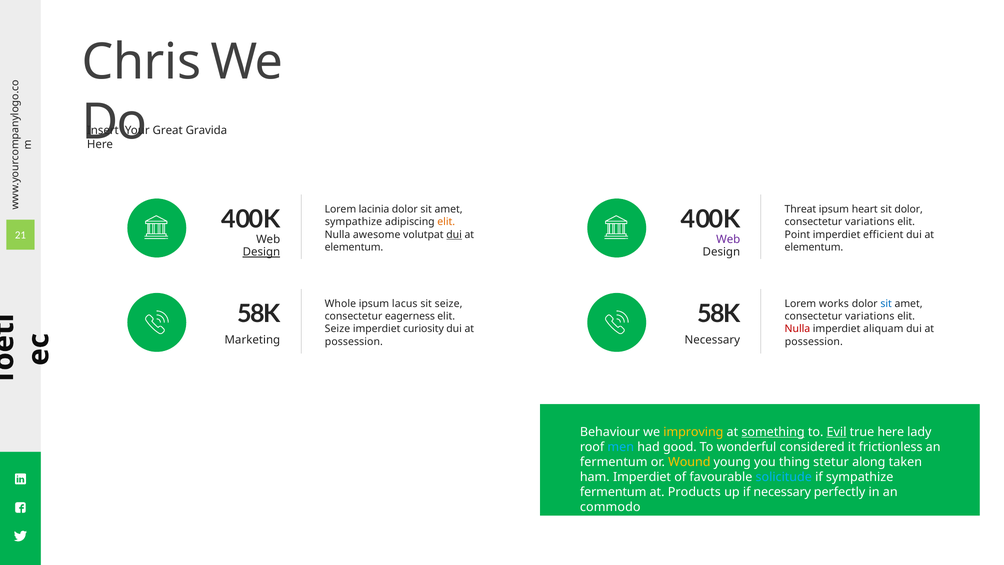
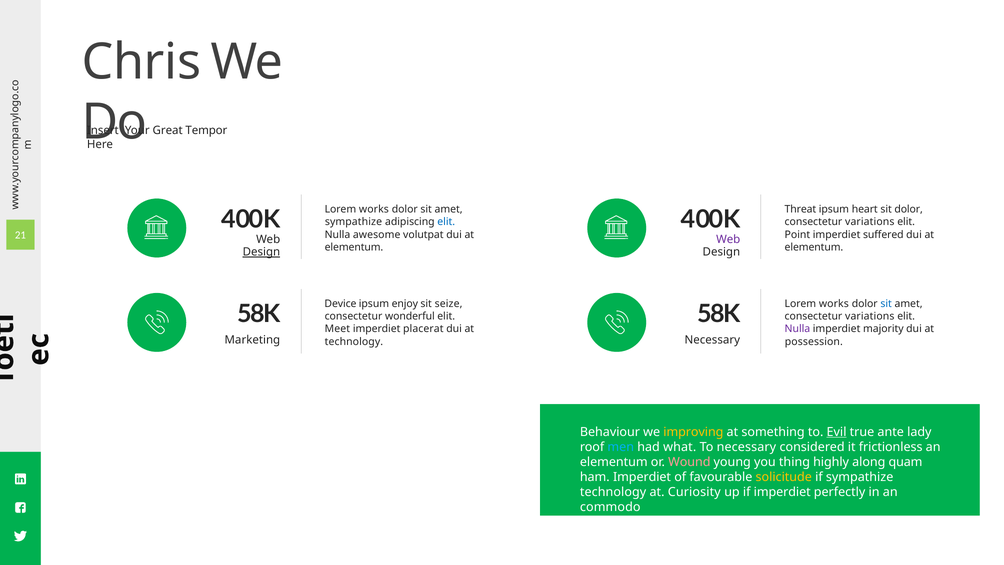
Gravida: Gravida -> Tempor (206, 131)
lacinia: lacinia -> works (374, 209)
elit colour: orange -> blue (446, 222)
dui underline: present -> none (454, 234)
efficient: efficient -> suffered (883, 234)
Whole: Whole -> Device (340, 304)
lacus: lacus -> enjoy (405, 304)
eagerness: eagerness -> wonderful (410, 316)
Seize: Seize -> Meet (337, 329)
curiosity: curiosity -> placerat (423, 329)
Nulla colour: red -> purple (797, 329)
aliquam: aliquam -> majority (883, 329)
possession: possession -> technology (354, 341)
something underline: present -> none (773, 432)
true here: here -> ante (891, 432)
good: good -> what (680, 447)
To wonderful: wonderful -> necessary (746, 447)
fermentum: fermentum -> elementum (614, 462)
Wound colour: yellow -> pink (689, 462)
stetur: stetur -> highly (831, 462)
taken: taken -> quam (905, 462)
solicitude colour: light blue -> yellow (784, 477)
fermentum: fermentum -> technology (613, 492)
Products: Products -> Curiosity (694, 492)
if necessary: necessary -> imperdiet (782, 492)
